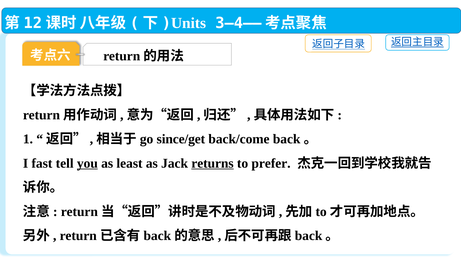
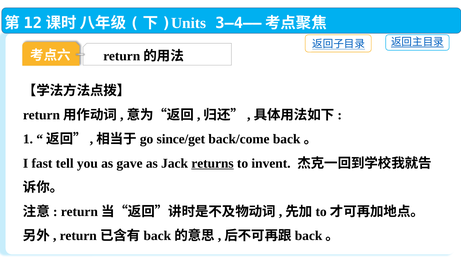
you underline: present -> none (87, 163)
least: least -> gave (129, 163)
prefer: prefer -> invent (271, 163)
